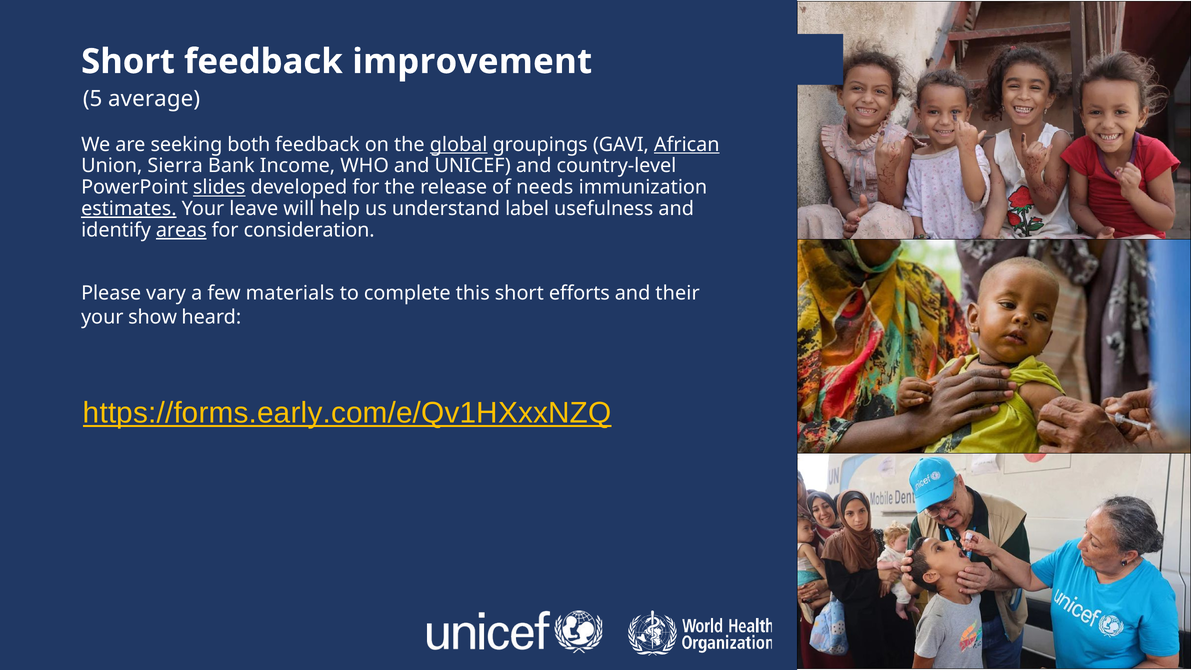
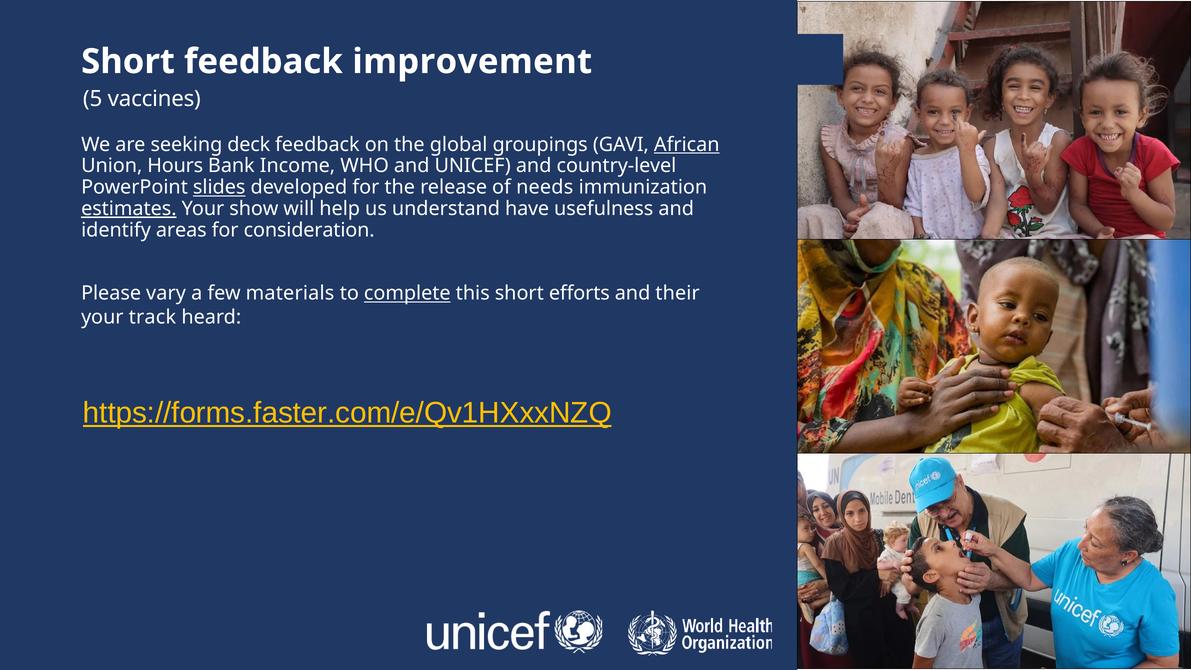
average: average -> vaccines (154, 99)
both: both -> deck (249, 144)
global underline: present -> none (459, 144)
Sierra: Sierra -> Hours (175, 166)
leave: leave -> show (254, 209)
label: label -> have (527, 209)
areas underline: present -> none (181, 230)
complete underline: none -> present (407, 293)
show: show -> track (152, 317)
https://forms.early.com/e/Qv1HXxxNZQ: https://forms.early.com/e/Qv1HXxxNZQ -> https://forms.faster.com/e/Qv1HXxxNZQ (347, 413)
